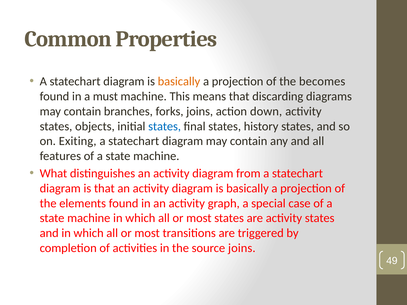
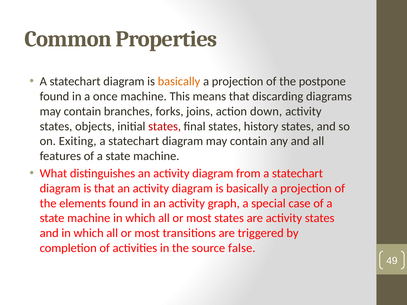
becomes: becomes -> postpone (322, 82)
must: must -> once (105, 97)
states colour: blue -> red (165, 126)
source joins: joins -> false (242, 248)
